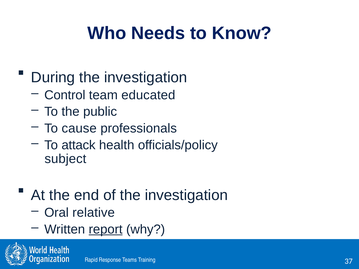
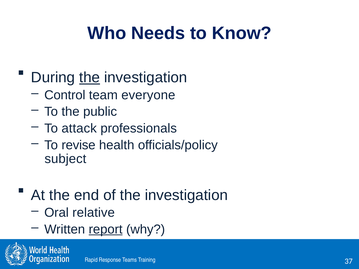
the underline: none -> present (90, 78)
educated: educated -> everyone (148, 95)
cause: cause -> attack (79, 128)
attack: attack -> revise (79, 145)
